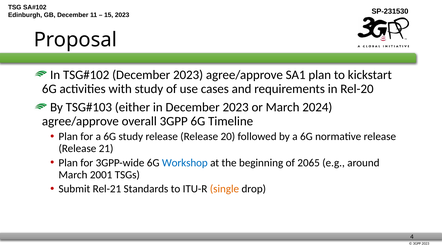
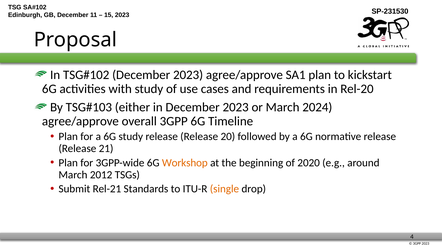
Workshop colour: blue -> orange (185, 163)
2065: 2065 -> 2020 (309, 163)
2001: 2001 -> 2012 (101, 174)
